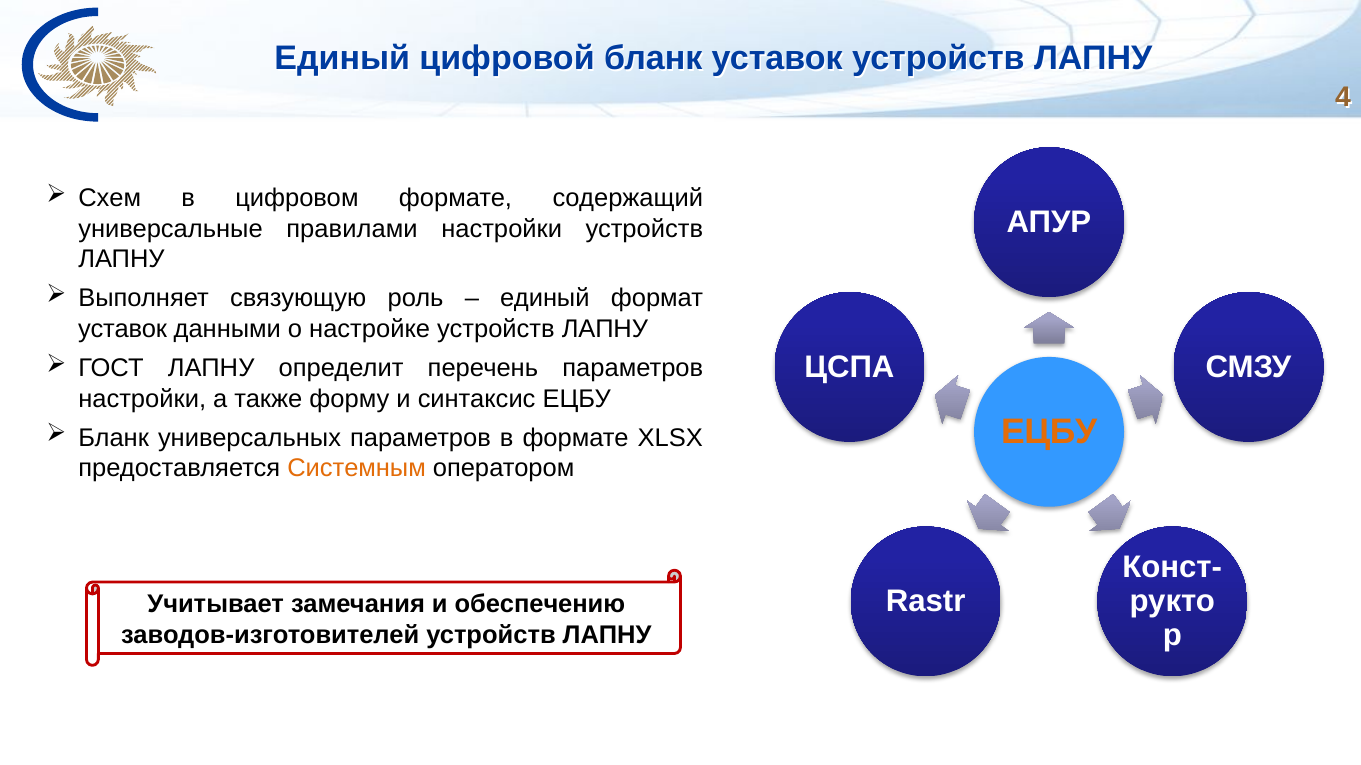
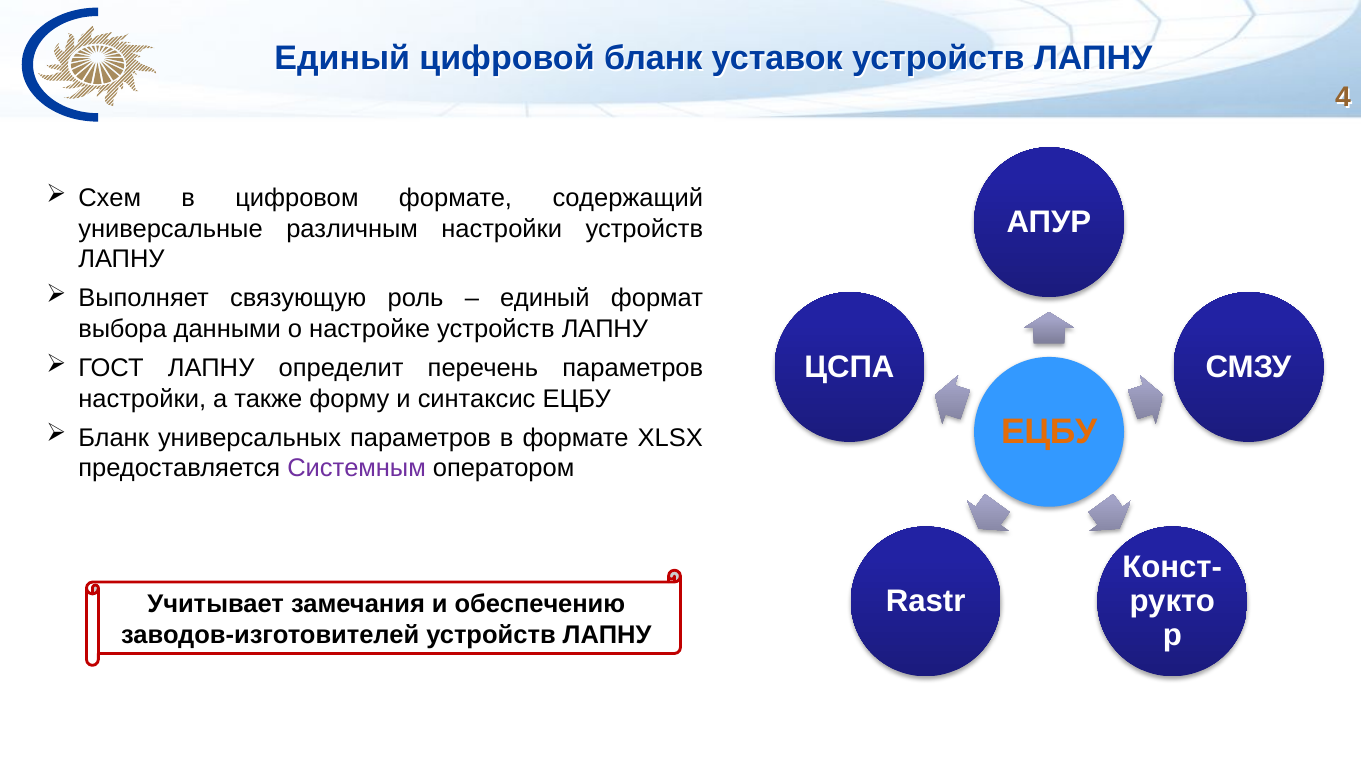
правилами: правилами -> различным (352, 229)
уставок: уставок -> выбора (123, 329)
Системным colour: orange -> purple (357, 469)
